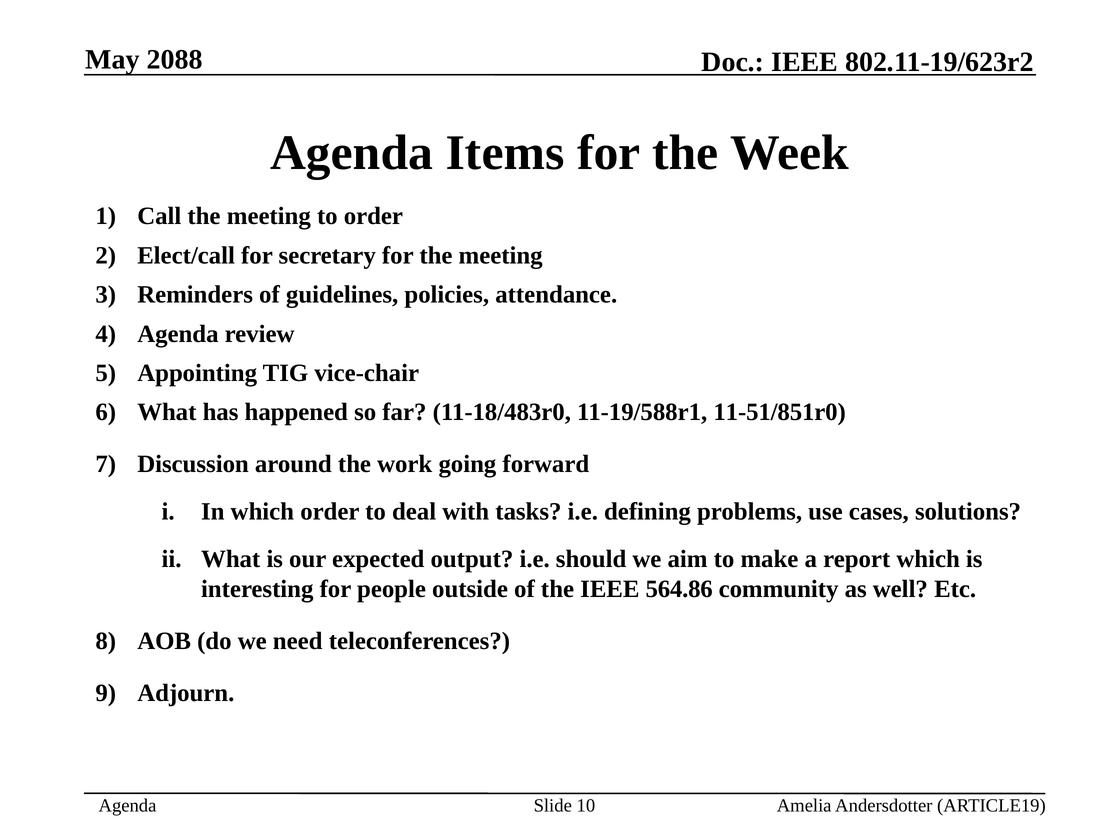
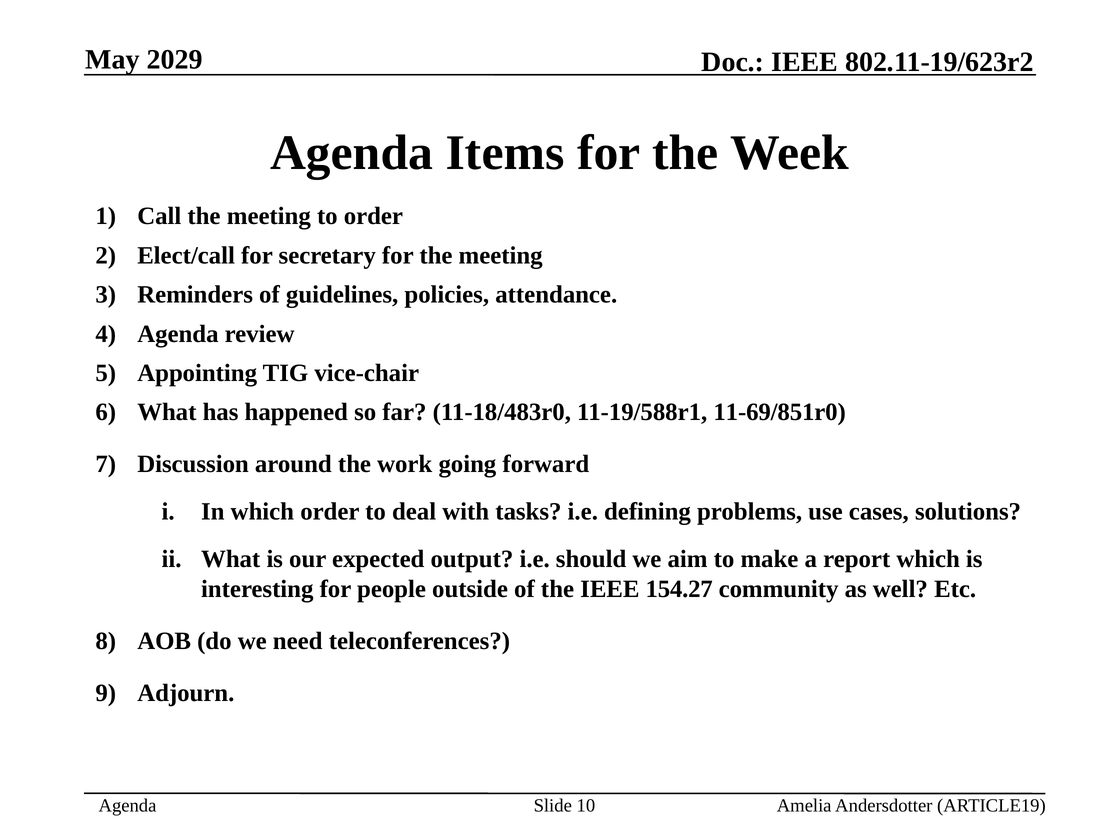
2088: 2088 -> 2029 (175, 59)
11-51/851r0: 11-51/851r0 -> 11-69/851r0 (780, 412)
564.86: 564.86 -> 154.27 (679, 589)
